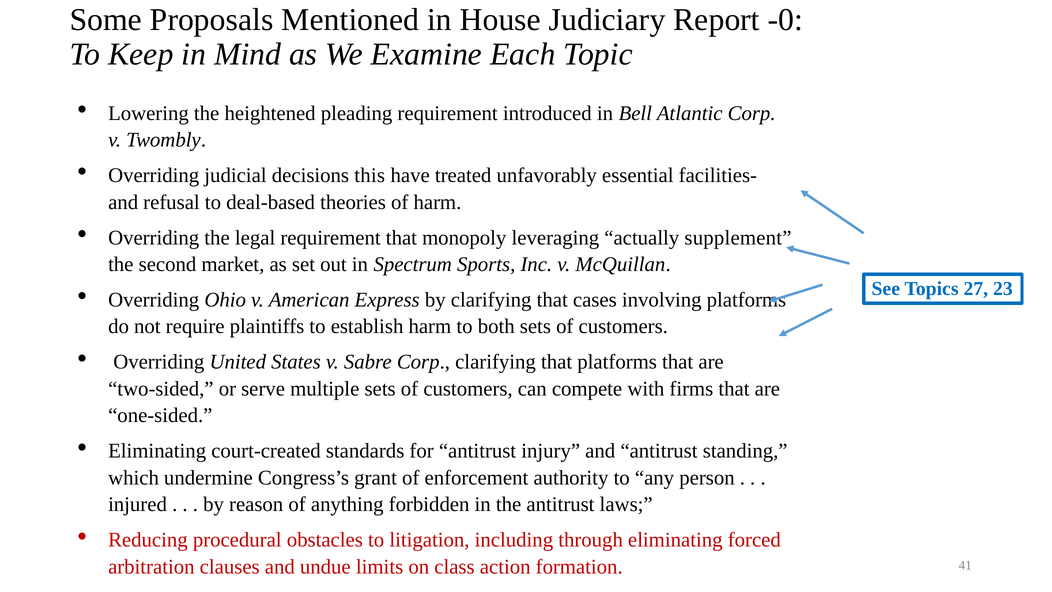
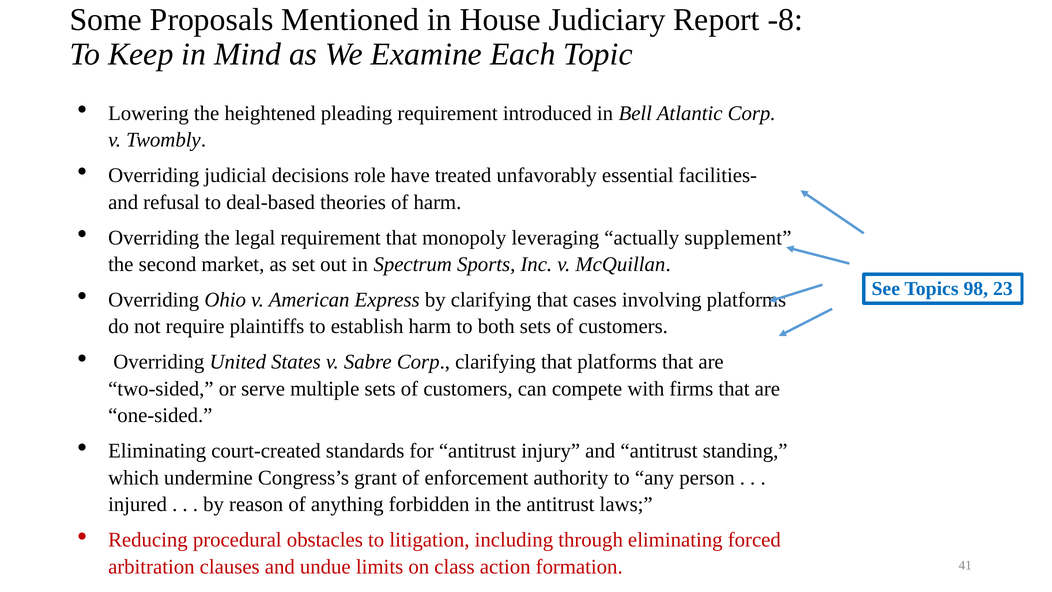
-0: -0 -> -8 (785, 20)
this: this -> role (370, 175)
27: 27 -> 98 (976, 288)
